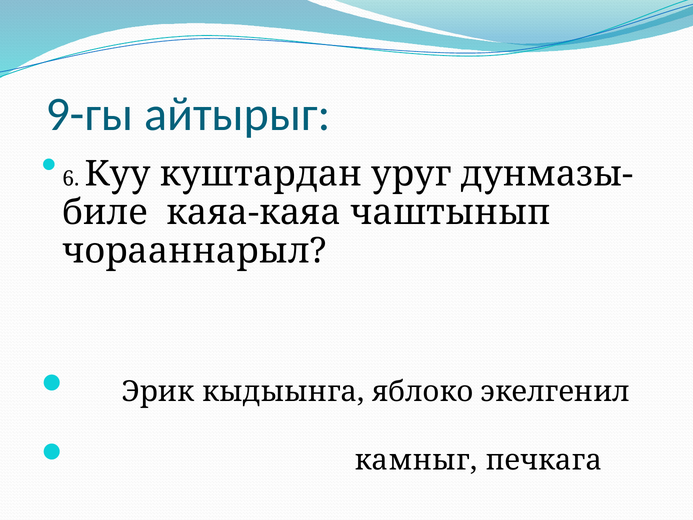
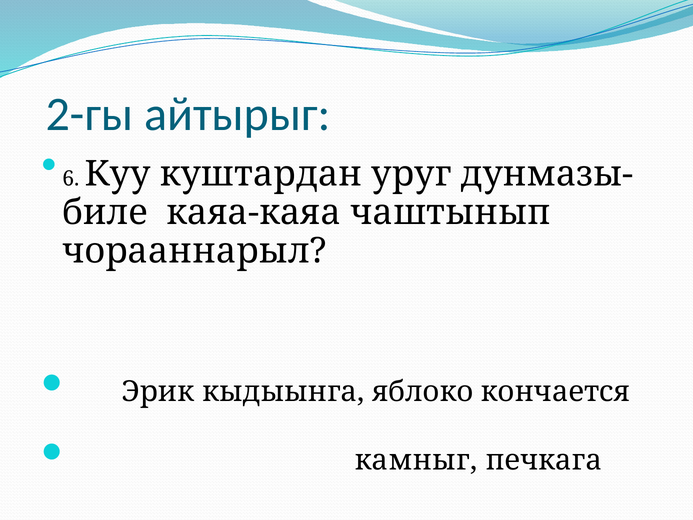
9-гы: 9-гы -> 2-гы (89, 114)
экелгенил: экелгенил -> кончается (555, 392)
